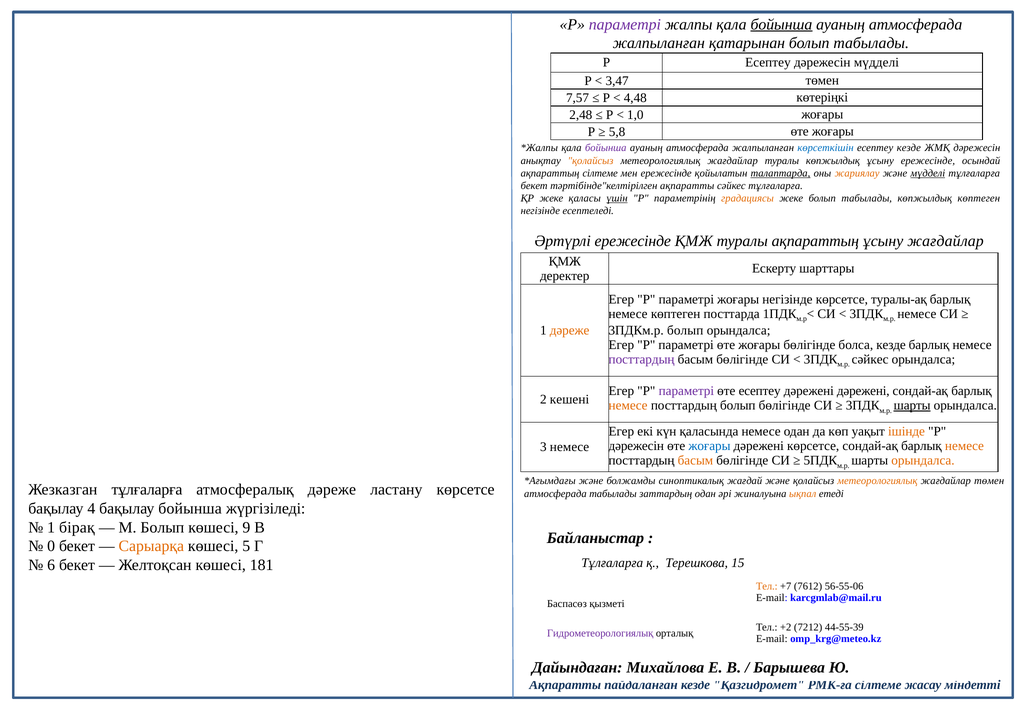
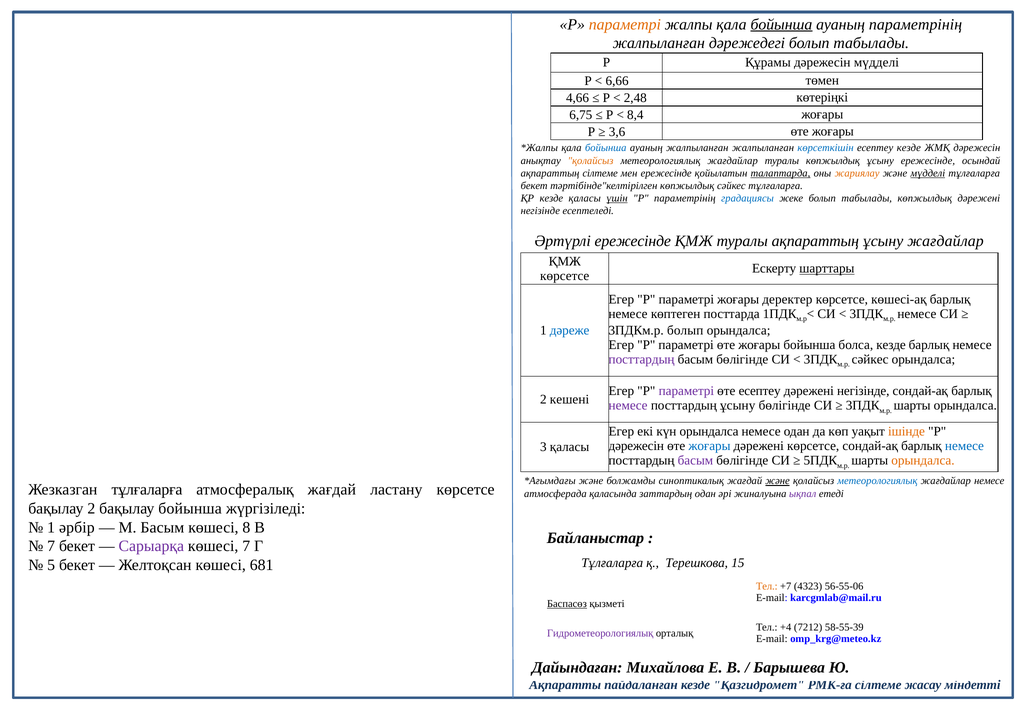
параметрі colour: purple -> orange (625, 24)
атмосферада: атмосферада -> параметрінің (916, 24)
қатарынан: қатарынан -> дәрежедегі (747, 43)
Р Есептеу: Есептеу -> Құрамы (768, 63)
3,47: 3,47 -> 6,66 (617, 81)
7,57: 7,57 -> 4,66 (578, 98)
4,48: 4,48 -> 2,48 (635, 98)
2,48: 2,48 -> 6,75 (581, 115)
1,0: 1,0 -> 8,4 (635, 115)
5,8: 5,8 -> 3,6 (617, 132)
бойынша colour: purple -> blue (606, 148)
атмосферада: атмосферада -> жалпыланған (697, 148)
тәртібінде"келтірілген ақпаратты: ақпаратты -> көпжылдық (687, 186)
ҚР жеке: жеке -> кезде (551, 198)
градациясы colour: orange -> blue (748, 198)
көпжылдық көптеген: көптеген -> дәрежені (979, 198)
шарттары underline: none -> present (827, 269)
деректер: деректер -> көрсетсе (565, 276)
жоғары негізінде: негізінде -> деректер (787, 299)
туралы-ақ: туралы-ақ -> көшесі-ақ (899, 299)
дәреже colour: orange -> blue (570, 330)
жоғары бөлігінде: бөлігінде -> бойынша (809, 345)
дәрежені: дәрежені -> негізінде (863, 391)
немесе colour: orange -> purple (628, 406)
посттардың болып: болып -> ұсыну (738, 406)
шарты underline: present -> none (912, 406)
күн қаласында: қаласында -> орындалса (709, 432)
немесе colour: orange -> blue (964, 446)
3 немесе: немесе -> қаласы (570, 447)
басым colour: orange -> purple (695, 461)
және underline: none -> present (778, 481)
метеорологиялық colour: orange -> blue (877, 481)
жағдайлар төмен: төмен -> немесе (989, 481)
атмосфералық дәреже: дәреже -> жағдай (332, 490)
атмосферада табылады: табылады -> қаласында (613, 494)
ықпал colour: orange -> purple (803, 494)
бақылау 4: 4 -> 2 (91, 509)
бірақ: бірақ -> әрбір (77, 528)
М Болып: Болып -> Басым (162, 528)
9: 9 -> 8 (246, 528)
0: 0 -> 7 (51, 546)
Сарыарқа colour: orange -> purple (151, 546)
көшесі 5: 5 -> 7 (246, 546)
6: 6 -> 5 (51, 565)
181: 181 -> 681 (262, 565)
7612: 7612 -> 4323 (808, 586)
Баспасөз underline: none -> present (567, 604)
+2: +2 -> +4 (786, 627)
44-55-39: 44-55-39 -> 58-55-39 (844, 627)
